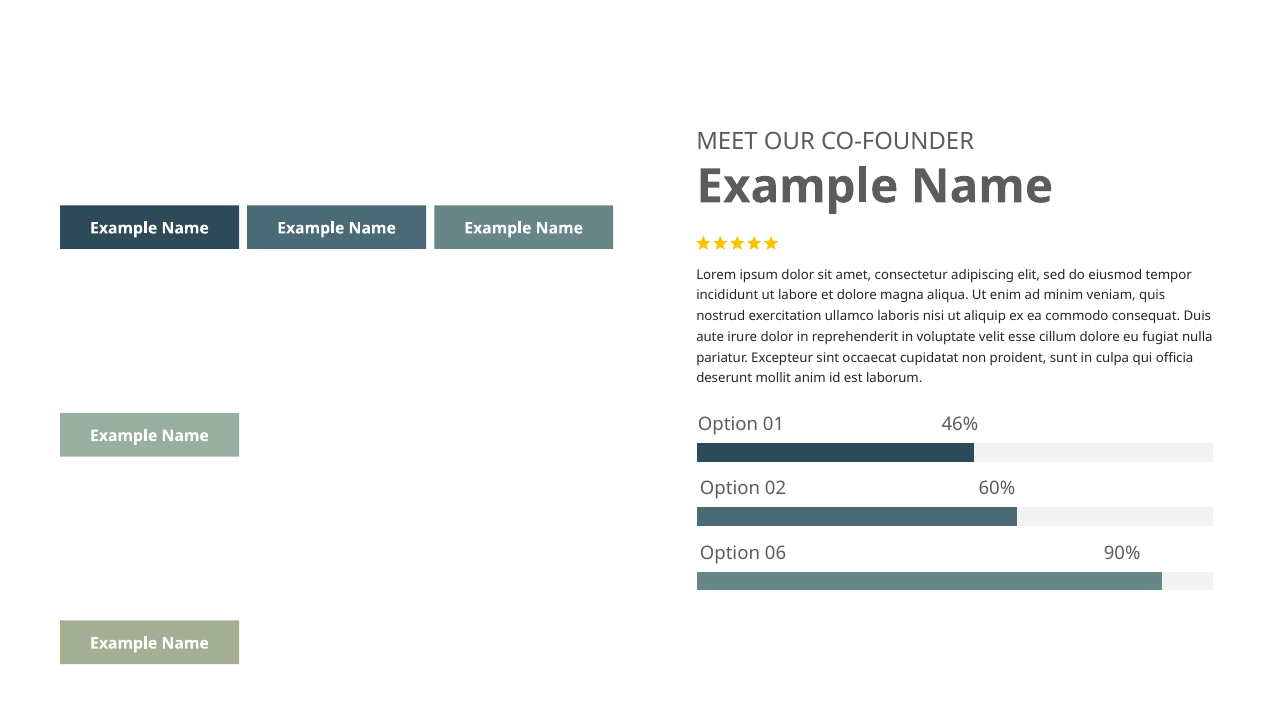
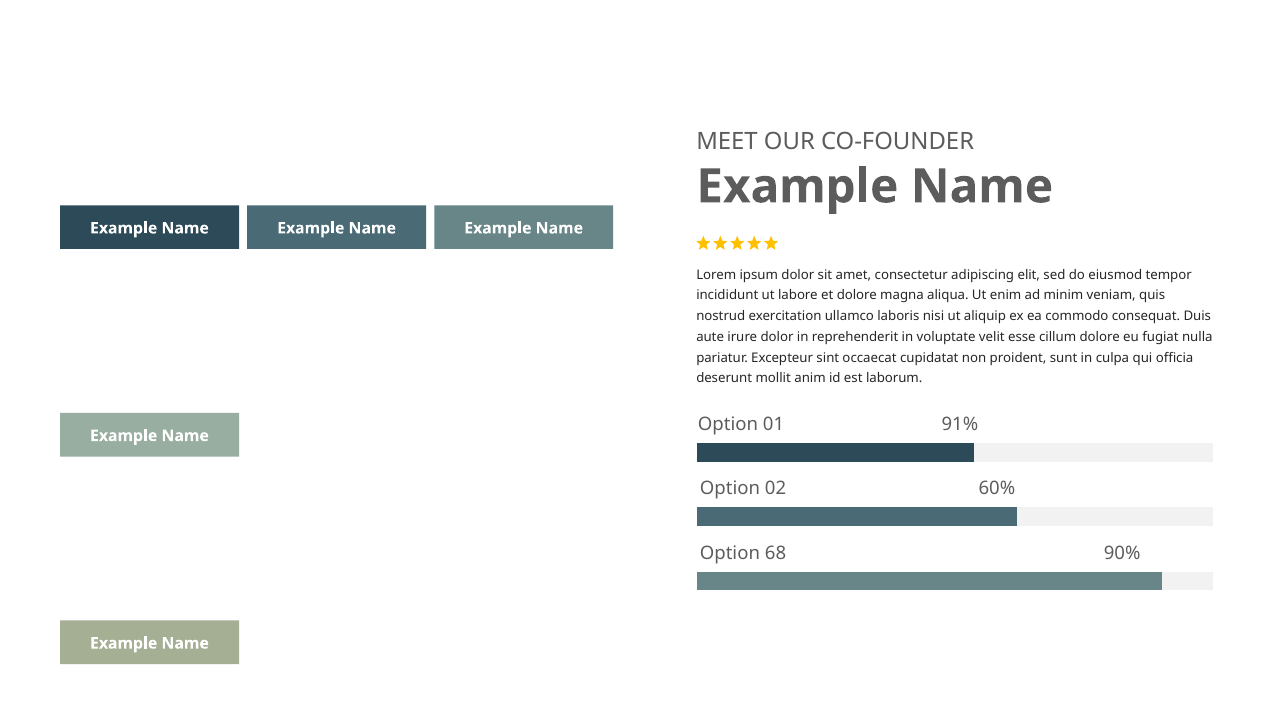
46%: 46% -> 91% (960, 424)
06: 06 -> 68 (776, 553)
